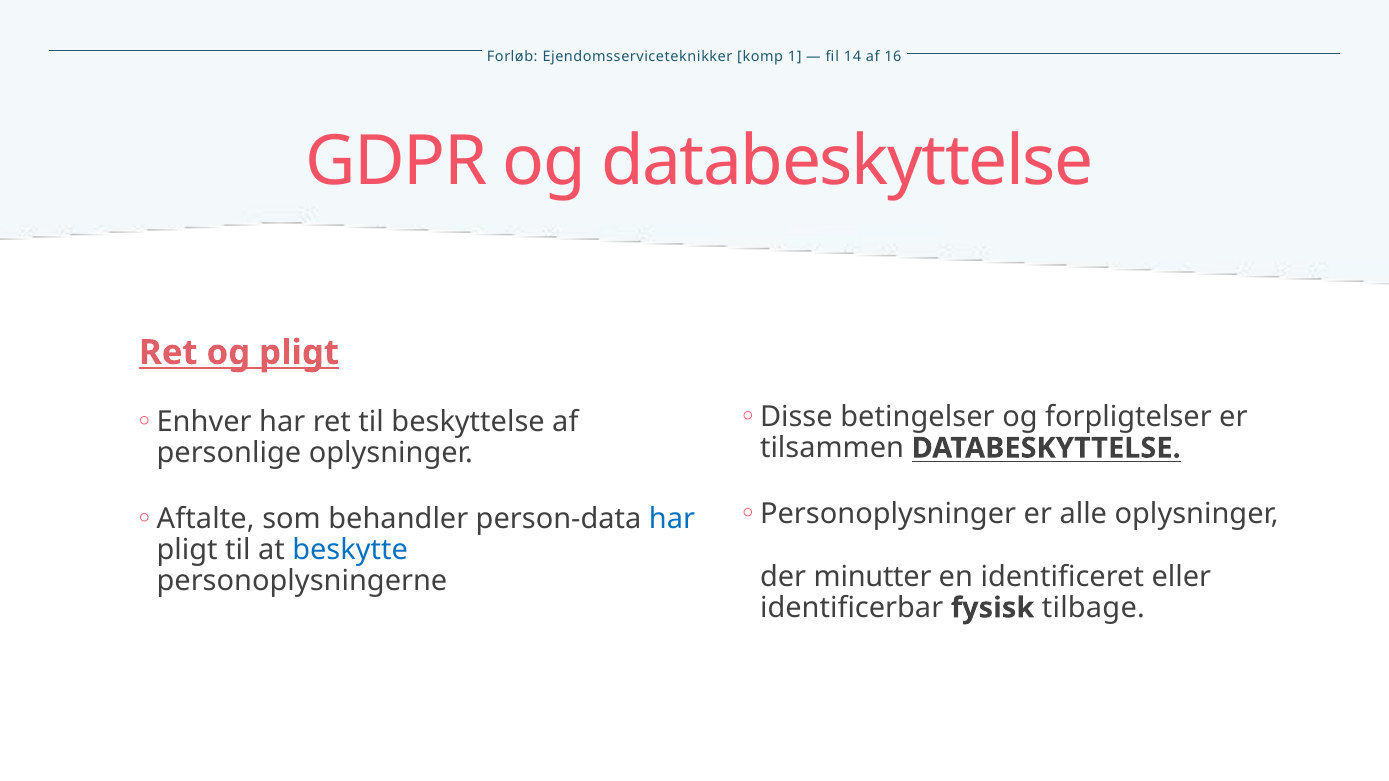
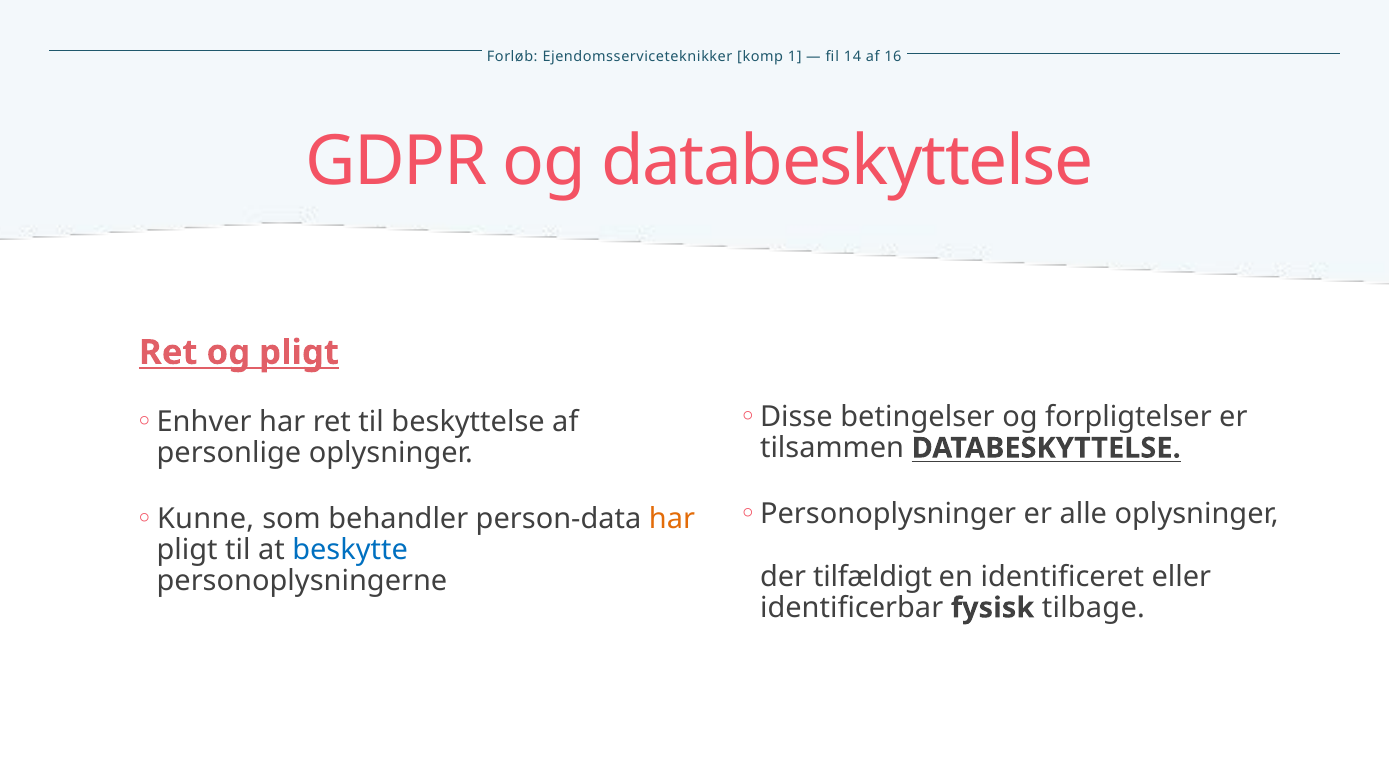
Aftalte: Aftalte -> Kunne (206, 519)
har colour: blue -> orange (672, 519)
minutter: minutter -> tilfældigt (873, 577)
